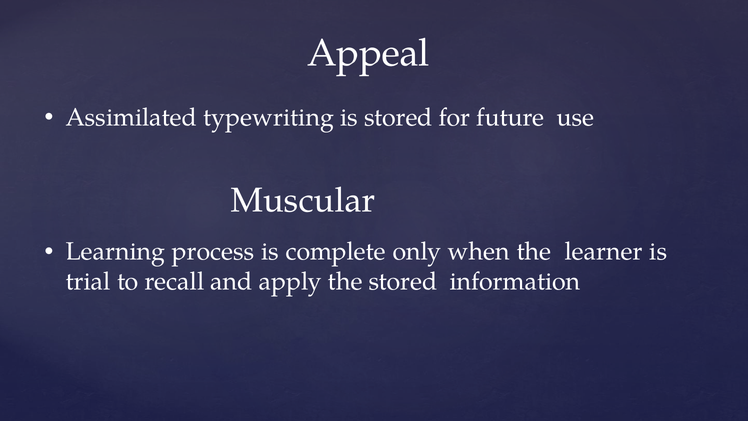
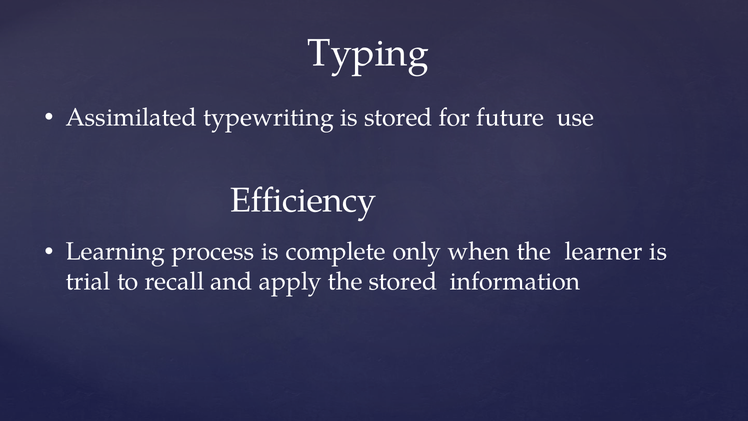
Appeal: Appeal -> Typing (368, 53)
Muscular: Muscular -> Efficiency (303, 200)
